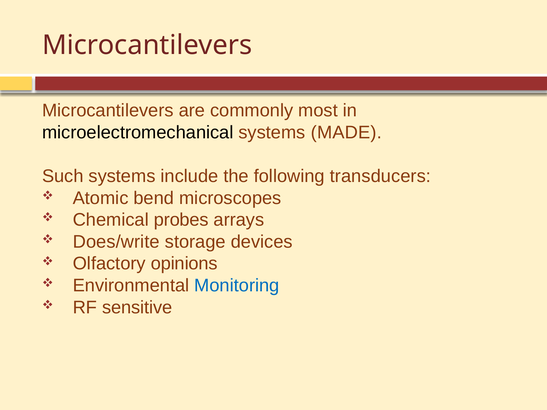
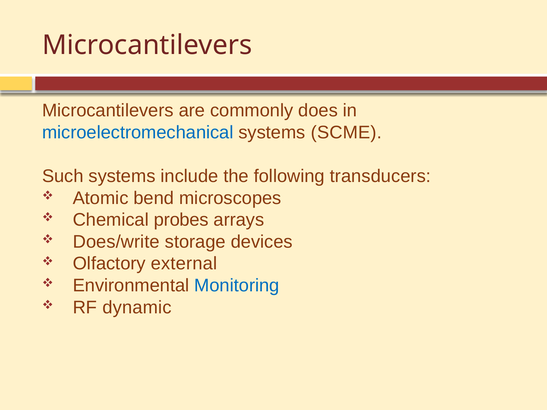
most: most -> does (318, 111)
microelectromechanical colour: black -> blue (138, 133)
MADE: MADE -> SCME (346, 133)
opinions: opinions -> external (184, 264)
sensitive: sensitive -> dynamic (137, 308)
